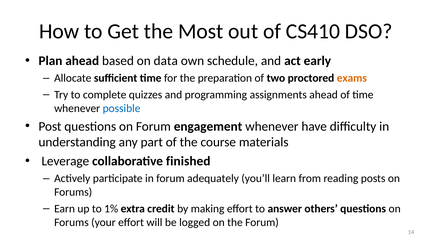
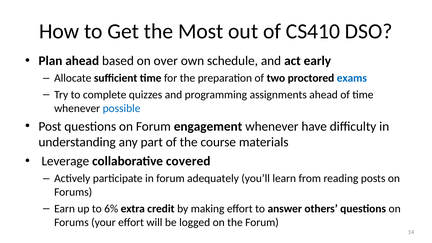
data: data -> over (166, 61)
exams colour: orange -> blue (352, 78)
finished: finished -> covered (188, 161)
1%: 1% -> 6% (111, 209)
